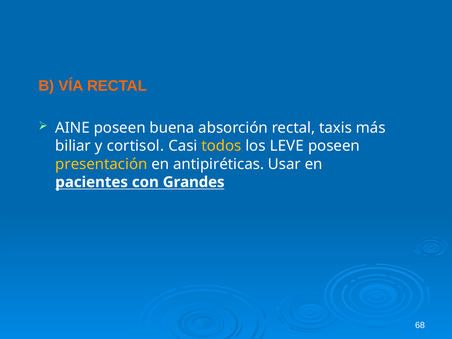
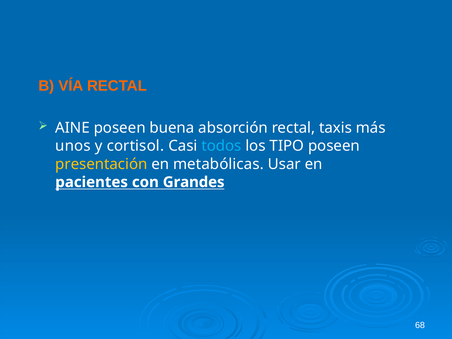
biliar: biliar -> unos (73, 146)
todos colour: yellow -> light blue (221, 146)
LEVE: LEVE -> TIPO (287, 146)
antipiréticas: antipiréticas -> metabólicas (218, 164)
